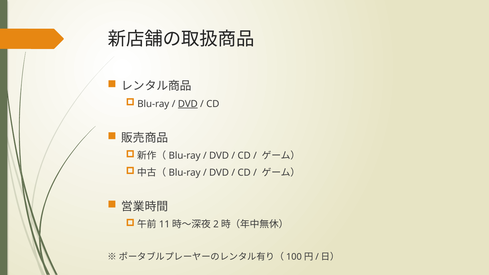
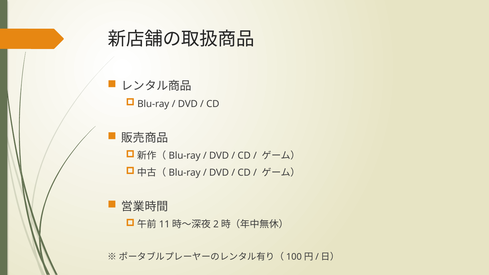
DVD underline: present -> none (188, 104)
